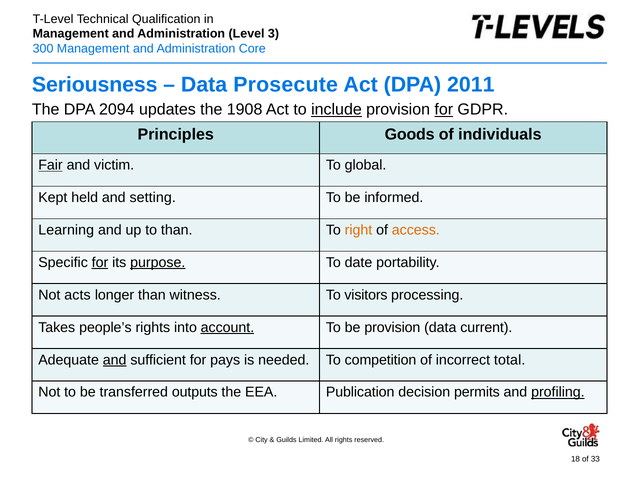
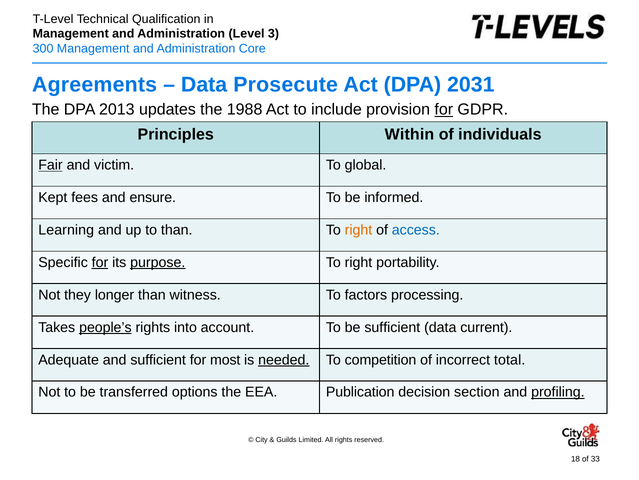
Seriousness: Seriousness -> Agreements (95, 85)
2011: 2011 -> 2031 (471, 85)
2094: 2094 -> 2013 (117, 109)
1908: 1908 -> 1988 (245, 109)
include underline: present -> none (336, 109)
Goods: Goods -> Within (409, 134)
held: held -> fees (85, 197)
setting: setting -> ensure (153, 197)
access colour: orange -> blue (416, 230)
date: date -> right (358, 262)
acts: acts -> they (78, 294)
visitors: visitors -> factors (366, 294)
people’s underline: none -> present (105, 327)
account underline: present -> none (227, 327)
be provision: provision -> sufficient (392, 327)
and underline: present -> none (115, 359)
pays: pays -> most (225, 359)
needed underline: none -> present (284, 359)
outputs: outputs -> options (195, 392)
permits: permits -> section (477, 392)
